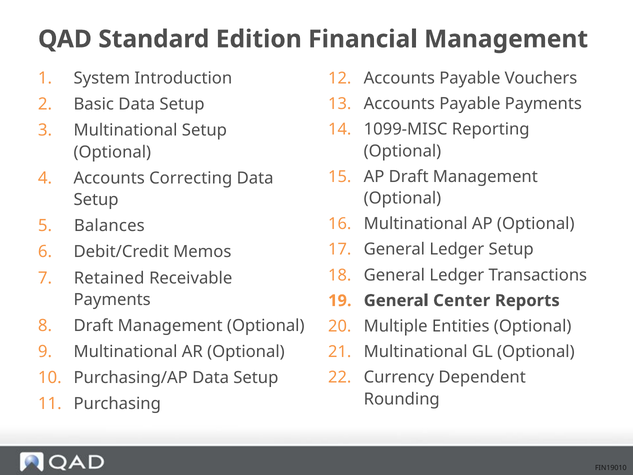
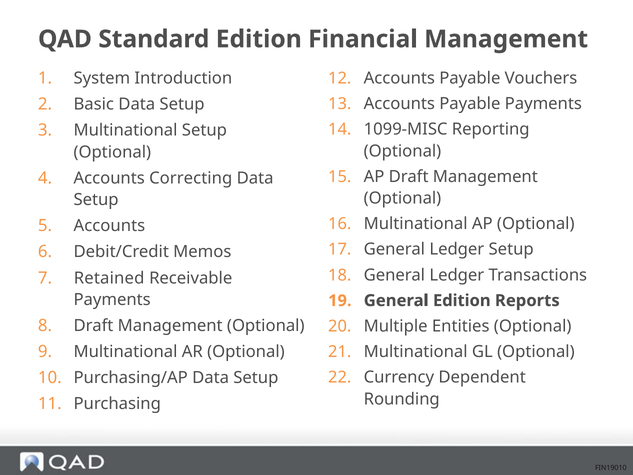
Balances: Balances -> Accounts (109, 226)
General Center: Center -> Edition (462, 300)
